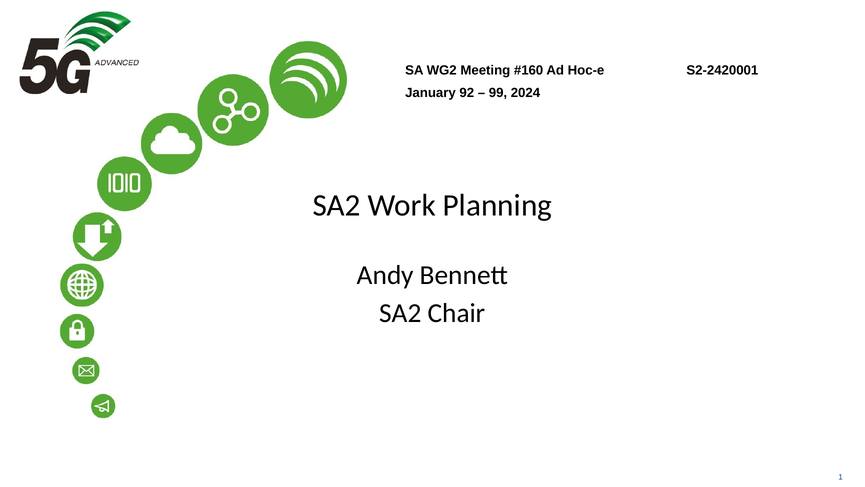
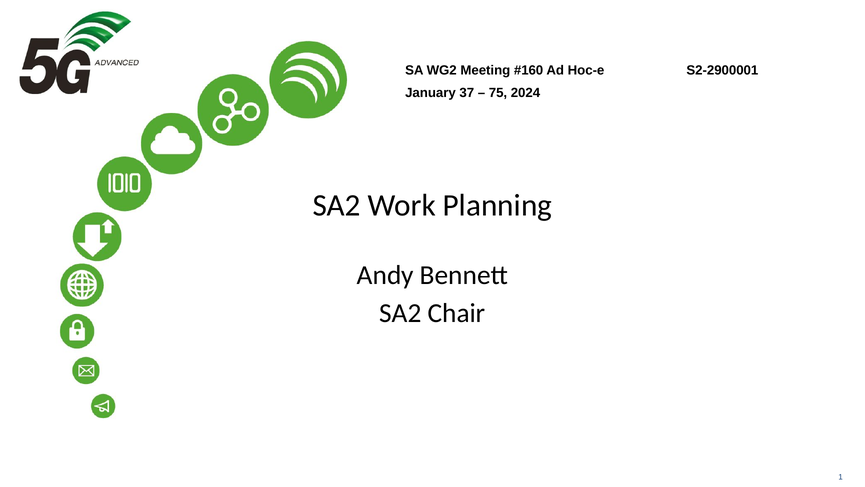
S2-2420001: S2-2420001 -> S2-2900001 (722, 70)
92: 92 -> 37 (467, 93)
99: 99 -> 75 (498, 93)
